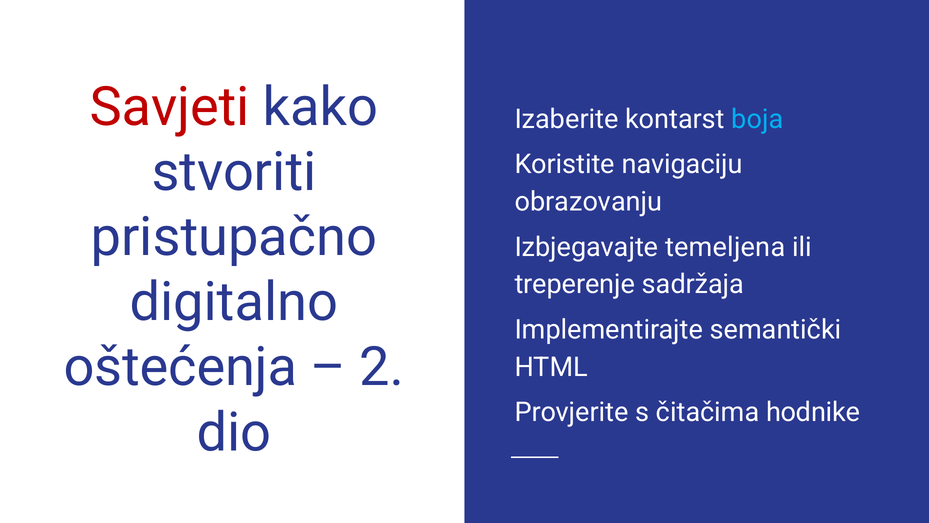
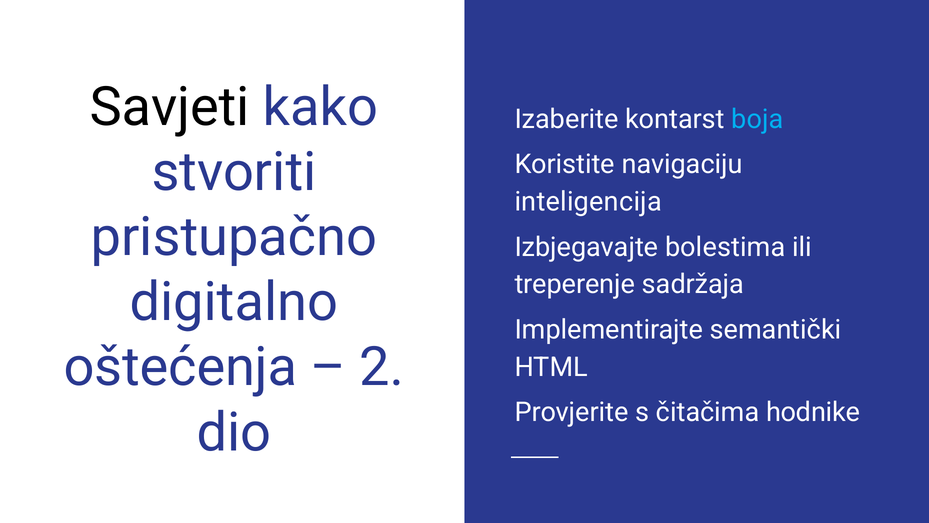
Savjeti colour: red -> black (170, 107)
obrazovanju: obrazovanju -> inteligencija (588, 202)
temeljena: temeljena -> bolestima (725, 247)
